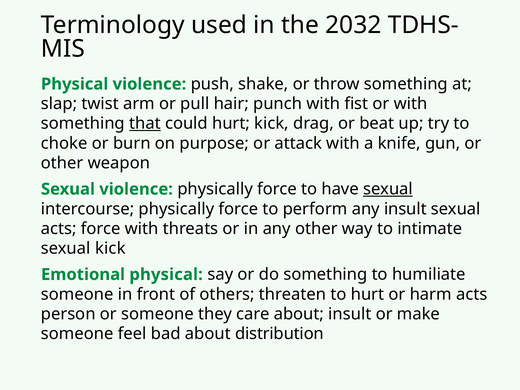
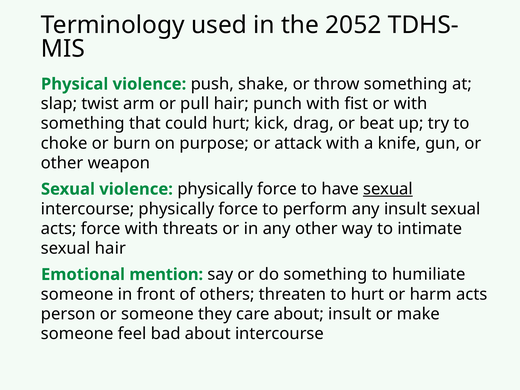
2032: 2032 -> 2052 (353, 25)
that underline: present -> none (145, 124)
sexual kick: kick -> hair (110, 248)
Emotional physical: physical -> mention (166, 275)
about distribution: distribution -> intercourse (279, 334)
